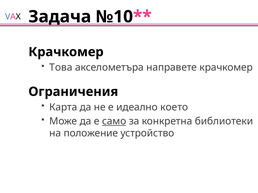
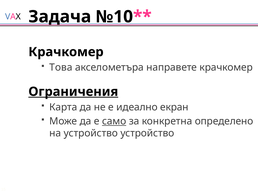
Ограничения underline: none -> present (73, 92)
което: което -> екран (174, 107)
библиотеки: библиотеки -> определено (224, 121)
на положение: положение -> устройство (91, 133)
